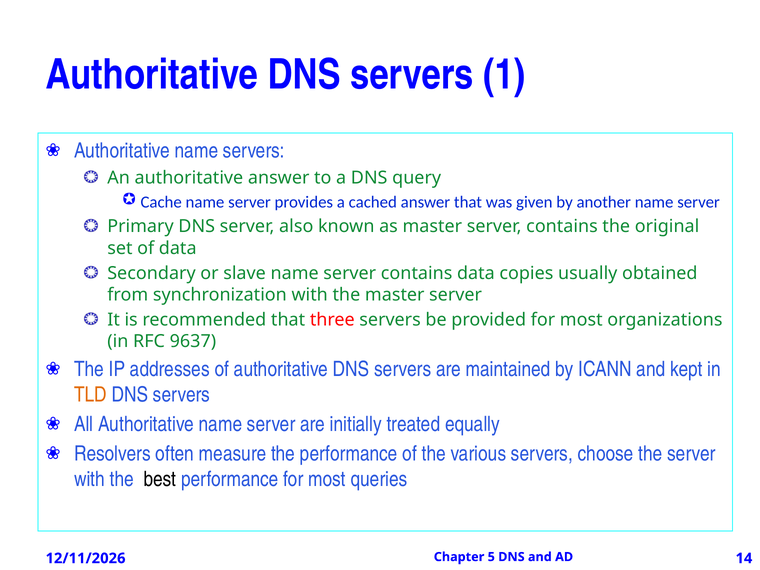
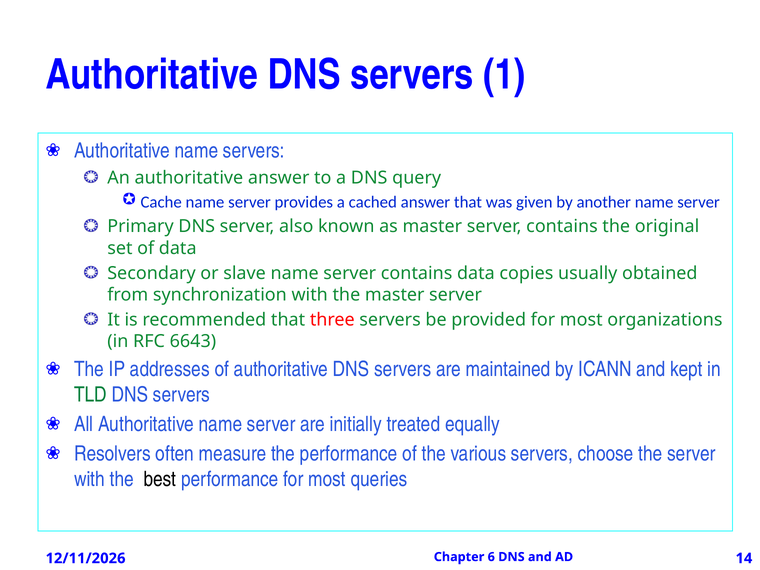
9637: 9637 -> 6643 (193, 341)
TLD colour: orange -> green (90, 395)
5: 5 -> 6 (491, 557)
